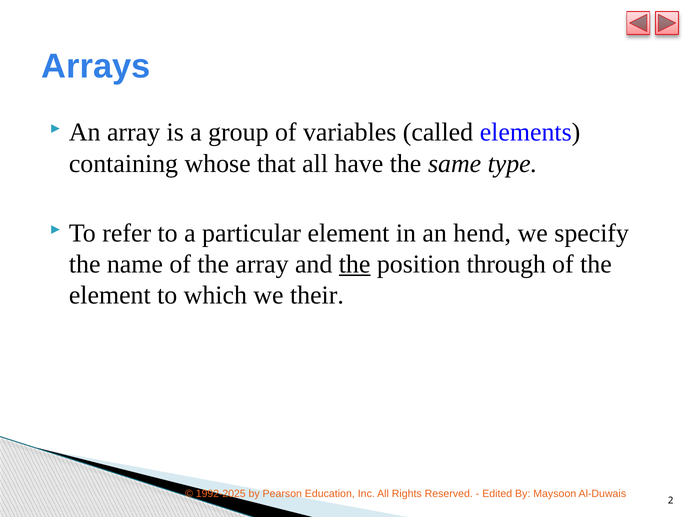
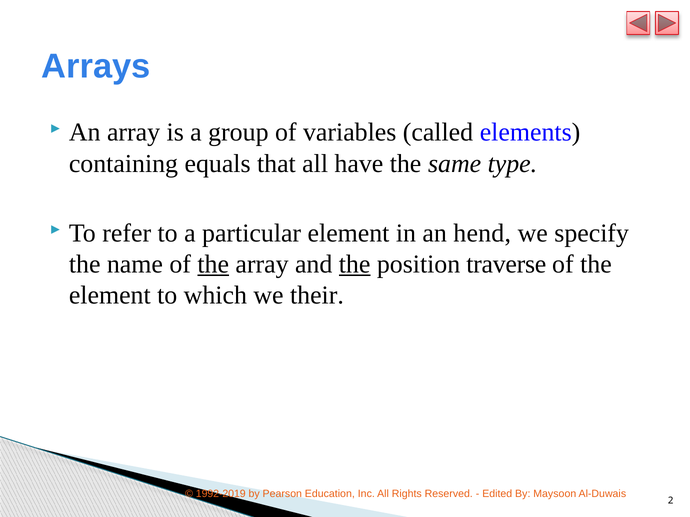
whose: whose -> equals (218, 164)
the underline: none -> present (213, 265)
through: through -> traverse (506, 265)
1992-2025: 1992-2025 -> 1992-2019 (221, 494)
